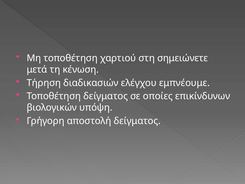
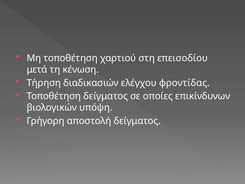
σημειώνετε: σημειώνετε -> επεισοδίου (183, 58)
εμπνέουμε: εμπνέουμε -> φροντίδας (184, 83)
